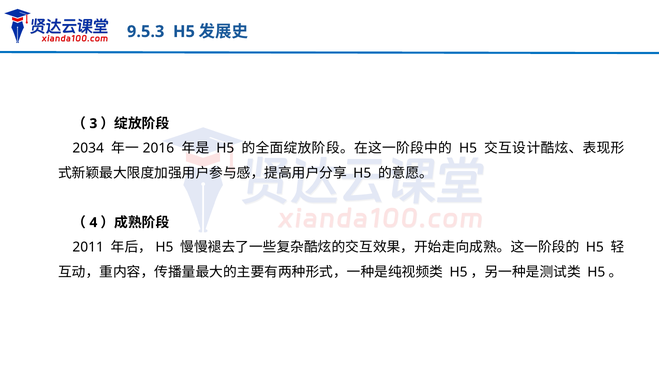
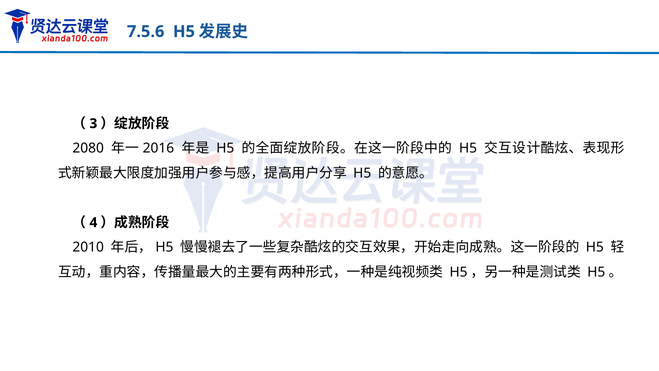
9.5.3: 9.5.3 -> 7.5.6 (146, 32)
2034: 2034 -> 2080 (88, 148)
2011: 2011 -> 2010 (88, 247)
